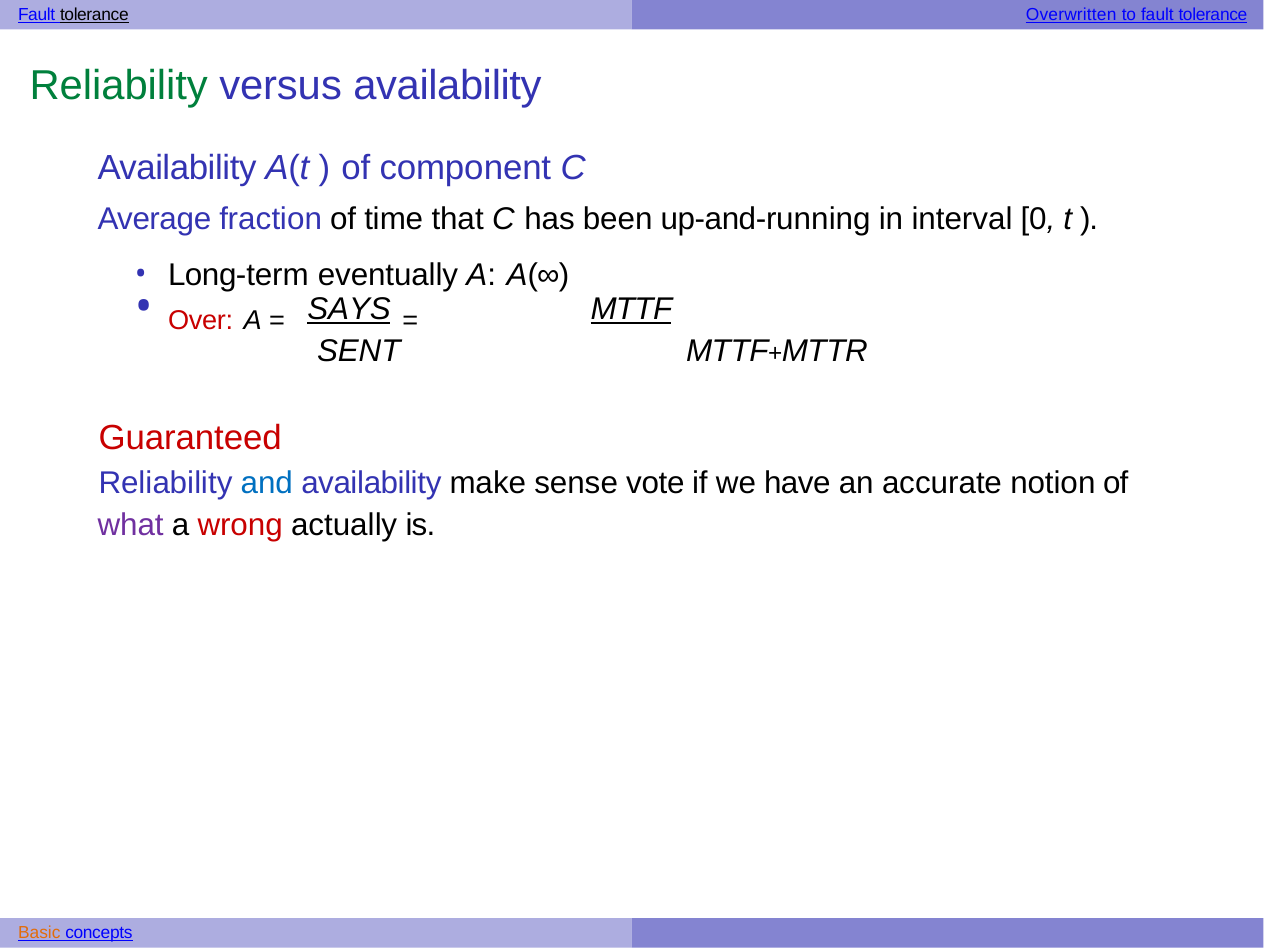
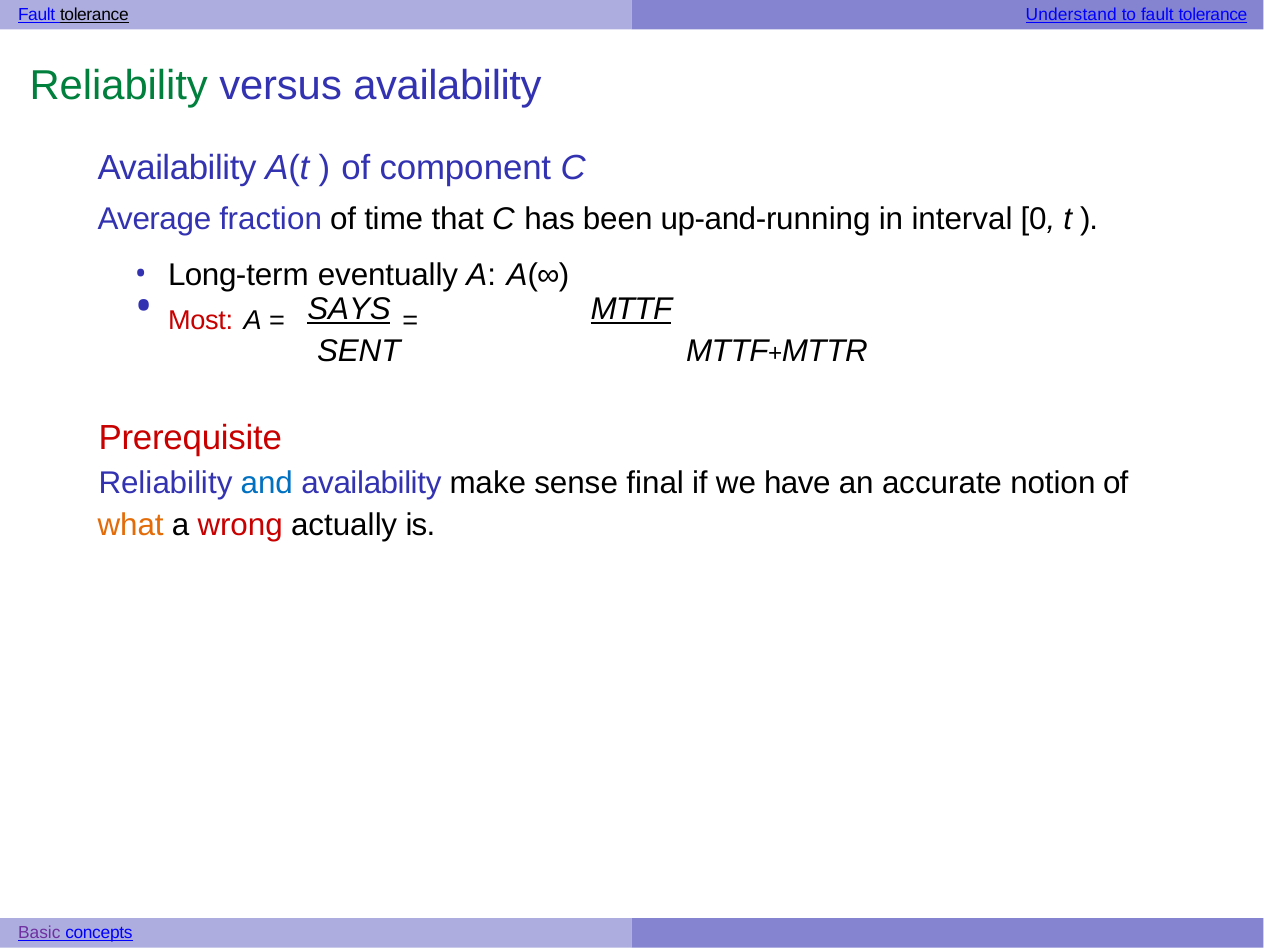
Overwritten: Overwritten -> Understand (1071, 15)
Over: Over -> Most (201, 321)
Guaranteed: Guaranteed -> Prerequisite (190, 438)
vote: vote -> final (655, 483)
what colour: purple -> orange (131, 526)
Basic colour: orange -> purple (39, 933)
